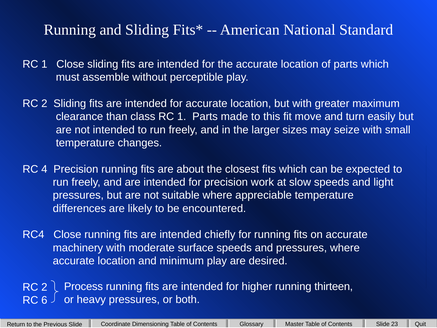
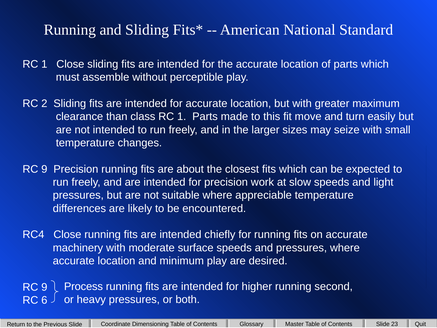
4: 4 -> 9 (44, 169)
thirteen: thirteen -> second (334, 286)
2: 2 -> 9 (44, 287)
